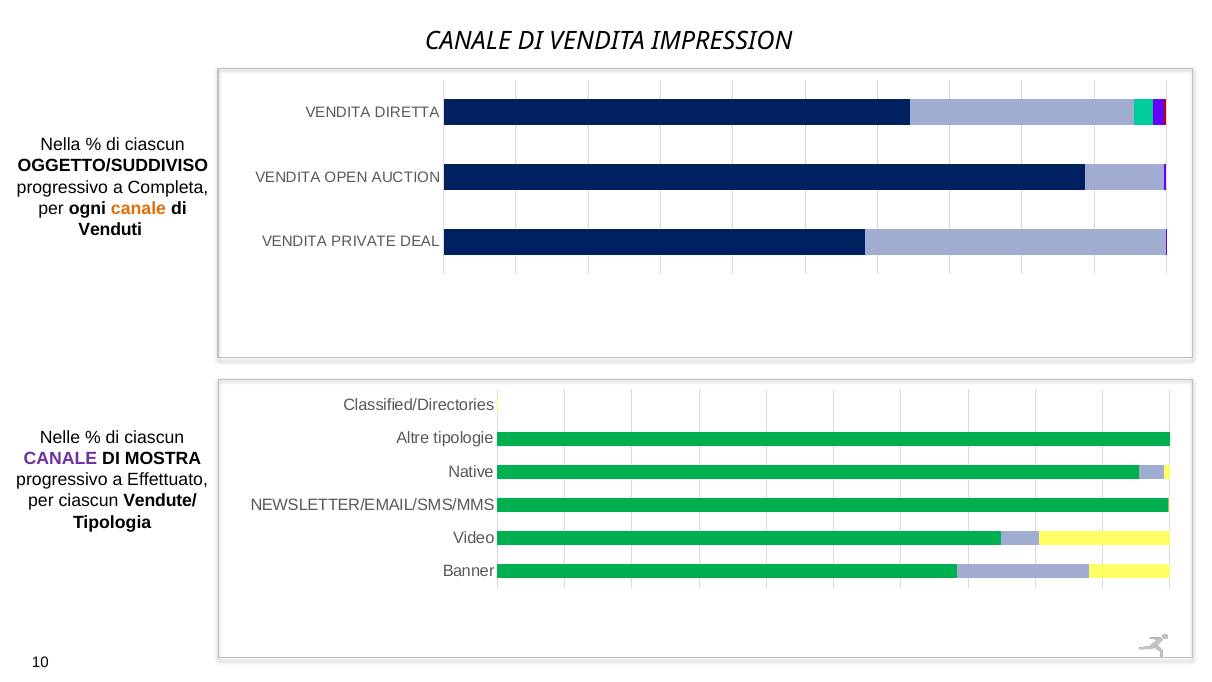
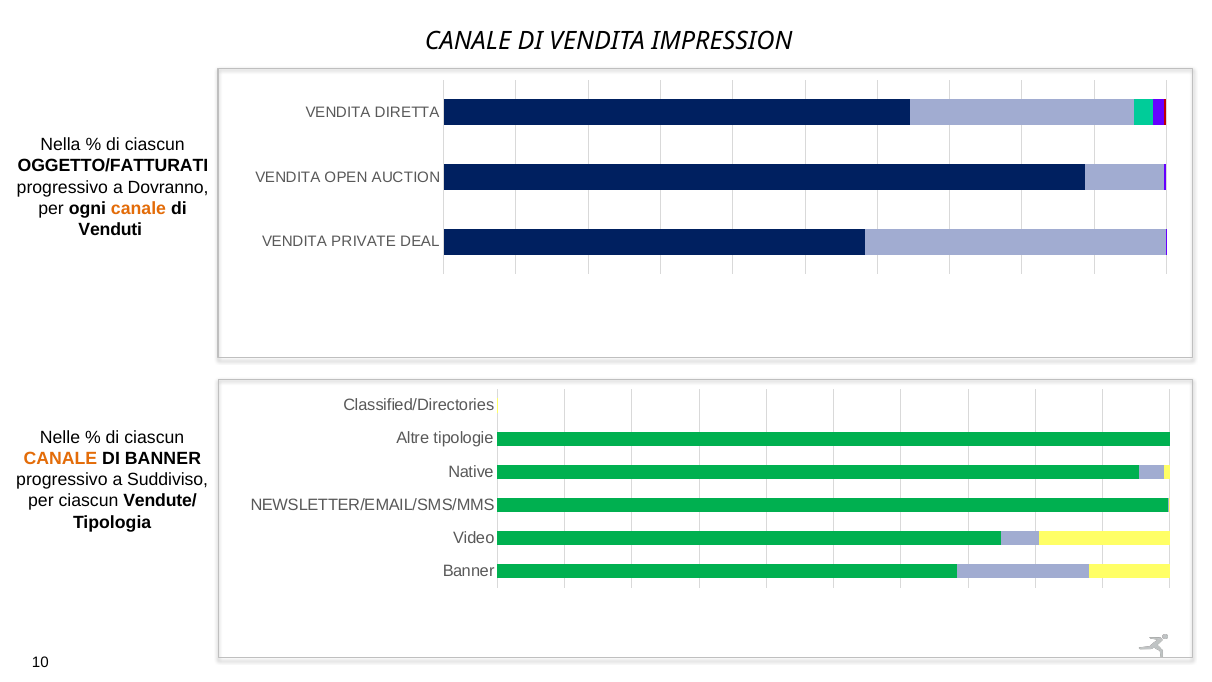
OGGETTO/SUDDIVISO: OGGETTO/SUDDIVISO -> OGGETTO/FATTURATI (113, 166)
Completa: Completa -> Dovranno (168, 187)
CANALE colour: purple -> orange (60, 459)
DI MOSTRA: MOSTRA -> BANNER (163, 459)
Effettuato: Effettuato -> Suddiviso (168, 480)
